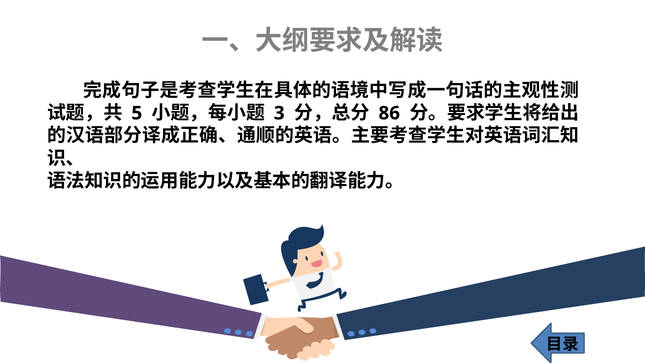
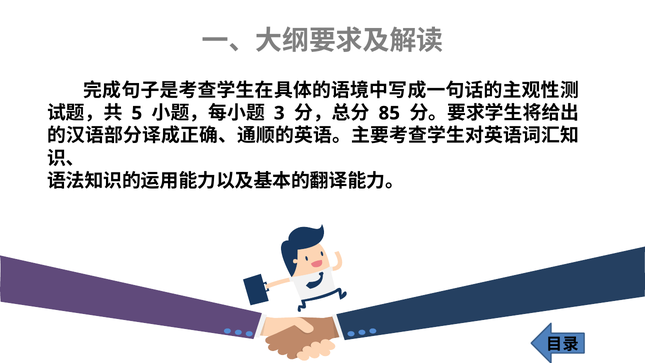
86: 86 -> 85 (389, 113)
